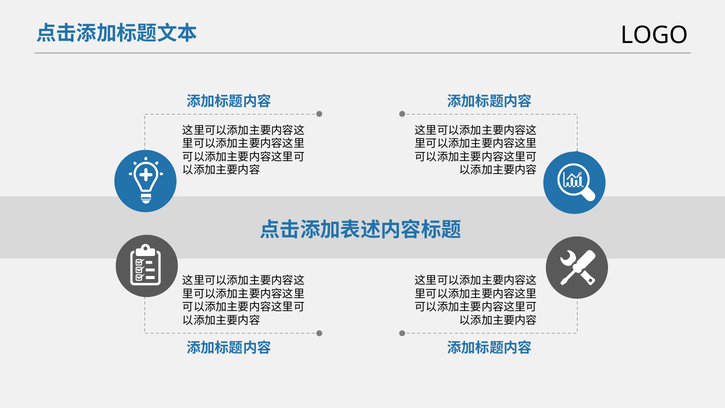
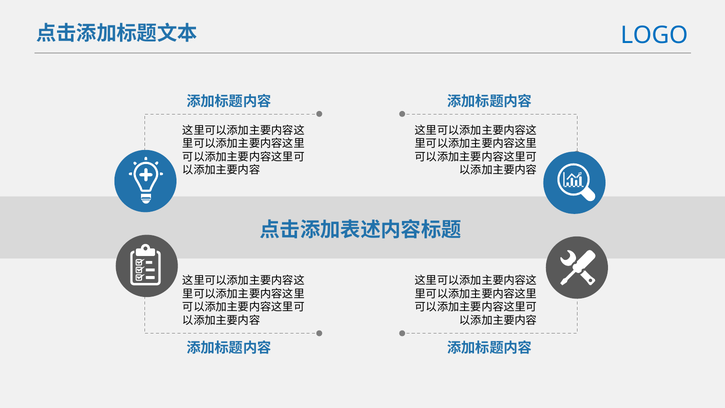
LOGO colour: black -> blue (654, 35)
